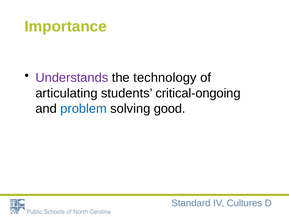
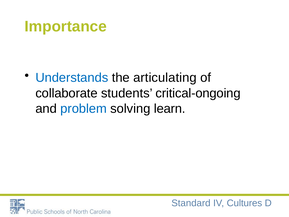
Understands colour: purple -> blue (72, 78)
technology: technology -> articulating (165, 78)
articulating: articulating -> collaborate (67, 93)
good: good -> learn (170, 108)
